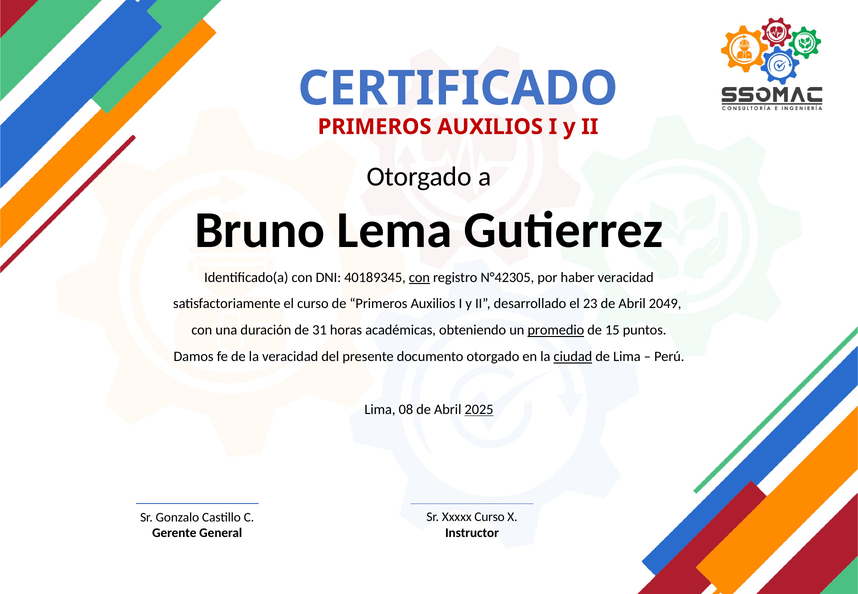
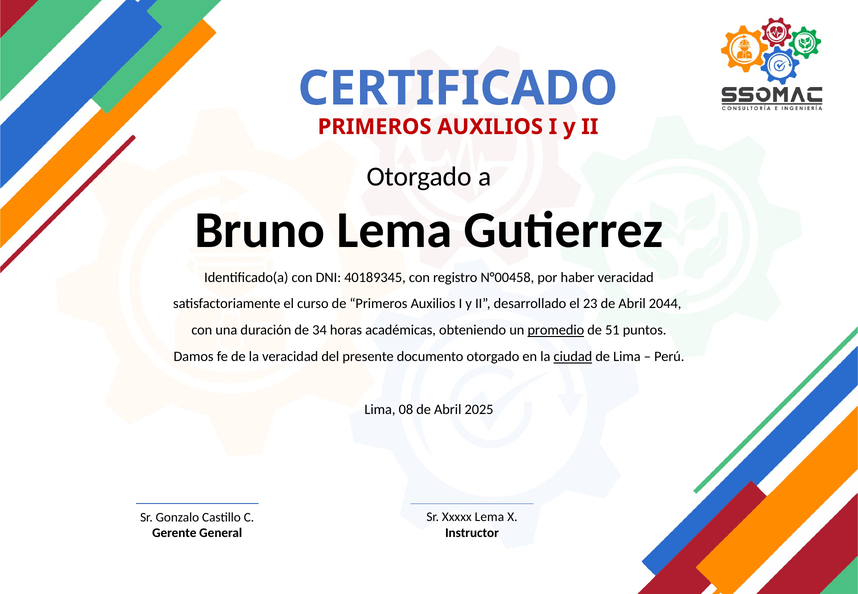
con underline: present -> none (419, 277)
N°42305: N°42305 -> N°00458 (507, 277)
2049: 2049 -> 2044 (665, 304)
31: 31 -> 34 (320, 330)
15: 15 -> 51 (612, 330)
2025 underline: present -> none (479, 410)
Xxxxx Curso: Curso -> Lema (489, 517)
